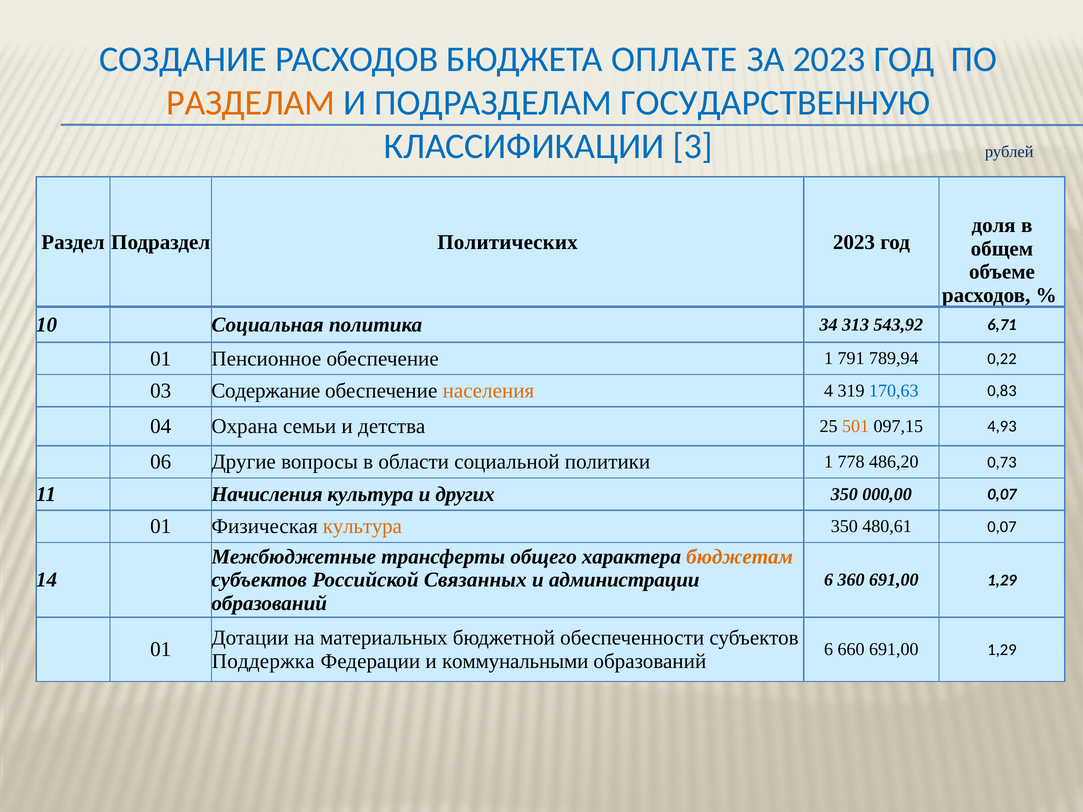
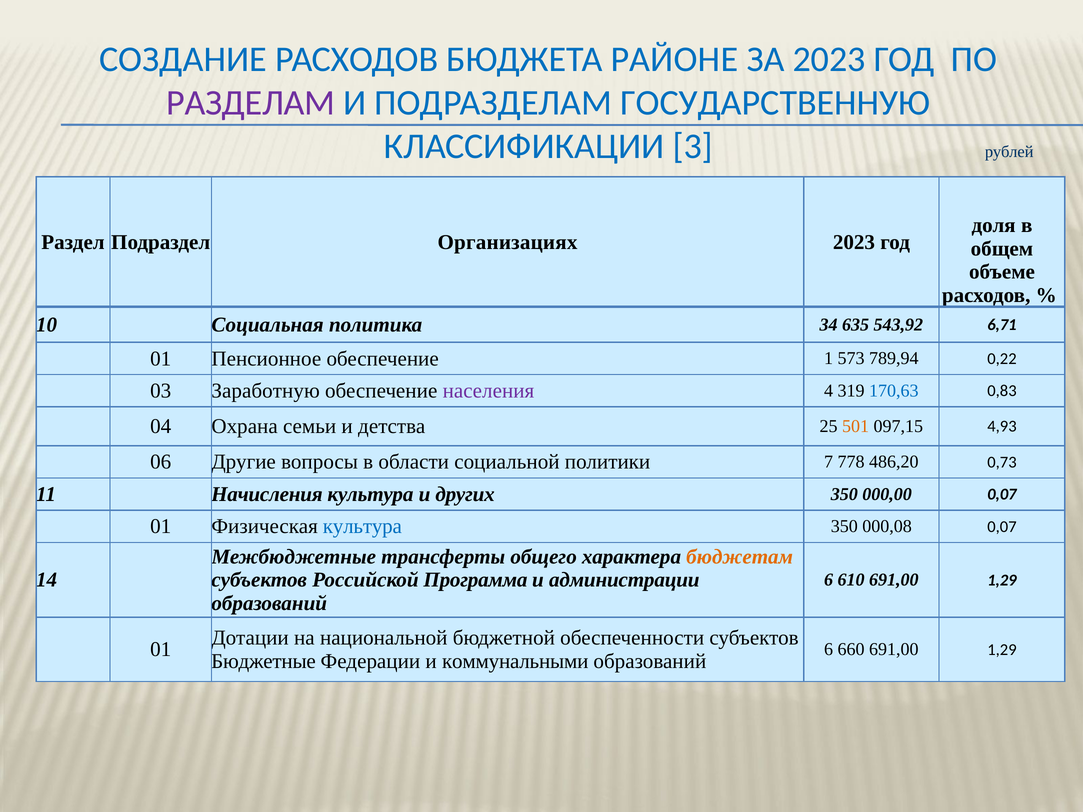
ОПЛАТЕ: ОПЛАТЕ -> РАЙОНЕ (674, 60)
РАЗДЕЛАМ colour: orange -> purple (251, 103)
Политических: Политических -> Организациях (508, 243)
313: 313 -> 635 (856, 325)
791: 791 -> 573 (851, 359)
Содержание: Содержание -> Заработную (266, 391)
населения colour: orange -> purple (488, 391)
политики 1: 1 -> 7 (829, 462)
культура colour: orange -> blue (362, 527)
480,61: 480,61 -> 000,08 (887, 527)
Связанных: Связанных -> Программа (475, 580)
360: 360 -> 610 (851, 580)
материальных: материальных -> национальной (384, 638)
Поддержка: Поддержка -> Бюджетные (263, 661)
